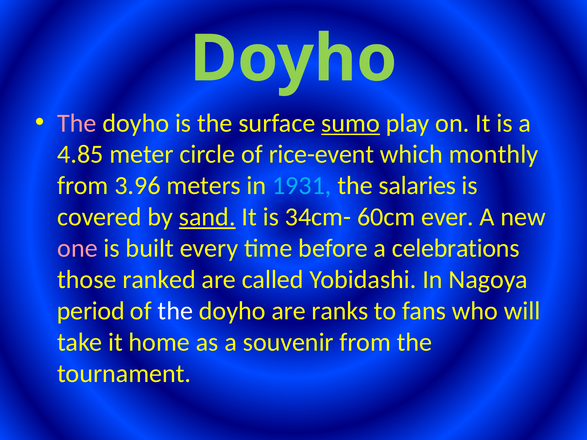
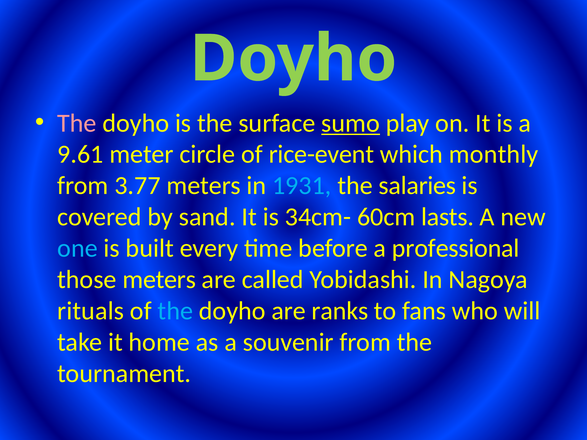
4.85: 4.85 -> 9.61 (80, 154)
3.96: 3.96 -> 3.77 (137, 186)
sand underline: present -> none (207, 217)
ever: ever -> lasts (448, 217)
one colour: pink -> light blue (77, 248)
celebrations: celebrations -> professional (456, 248)
those ranked: ranked -> meters (159, 280)
period: period -> rituals (91, 311)
the colour: white -> light blue (175, 311)
